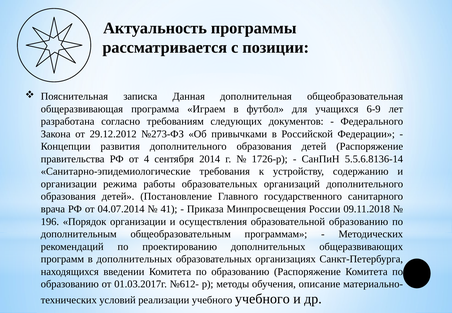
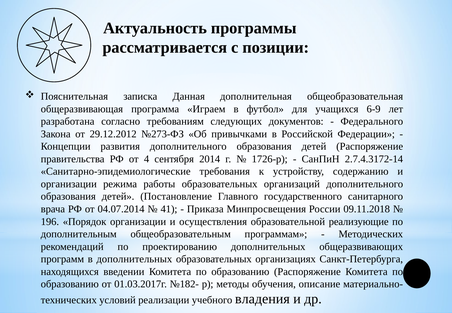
5.5.6.8136-14: 5.5.6.8136-14 -> 2.7.4.3172-14 (374, 159)
образовательной образованию: образованию -> реализующие (359, 222)
№612-: №612- -> №182- (184, 284)
учебного учебного: учебного -> владения (262, 299)
